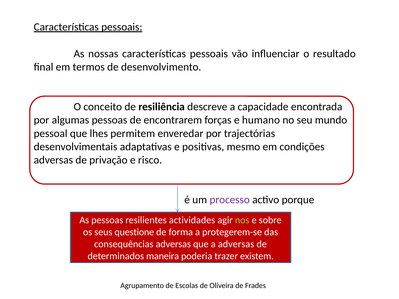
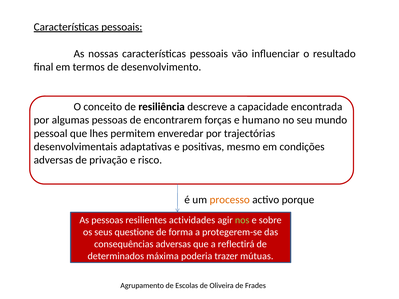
processo colour: purple -> orange (230, 200)
a adversas: adversas -> reflectirá (236, 244)
maneira: maneira -> máxima (162, 256)
existem: existem -> mútuas (257, 256)
